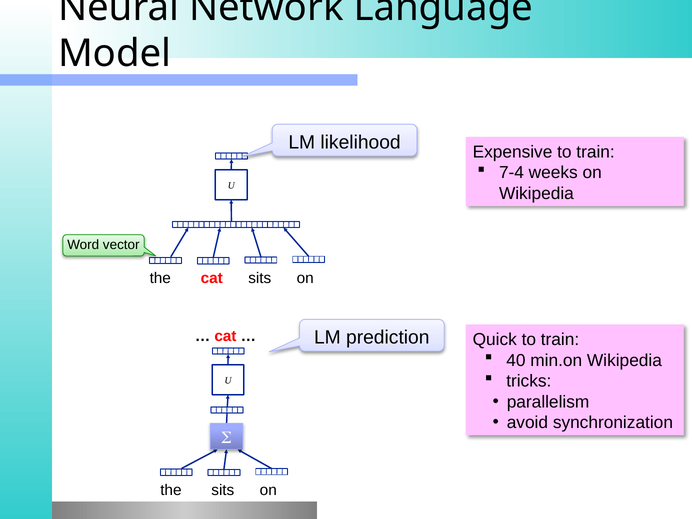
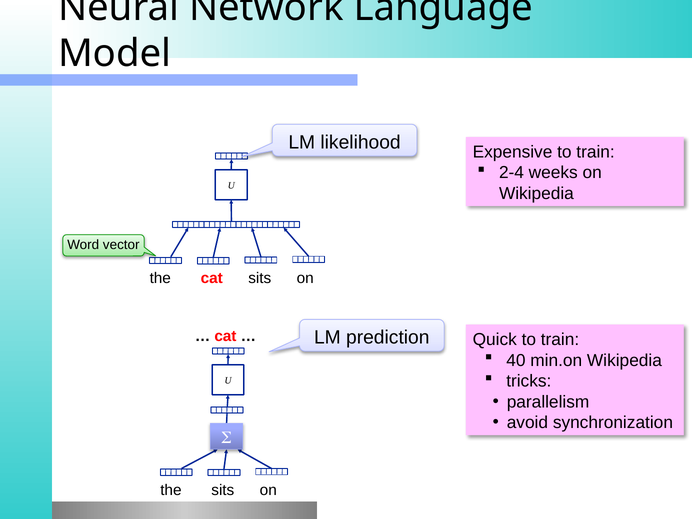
7-4: 7-4 -> 2-4 (511, 173)
